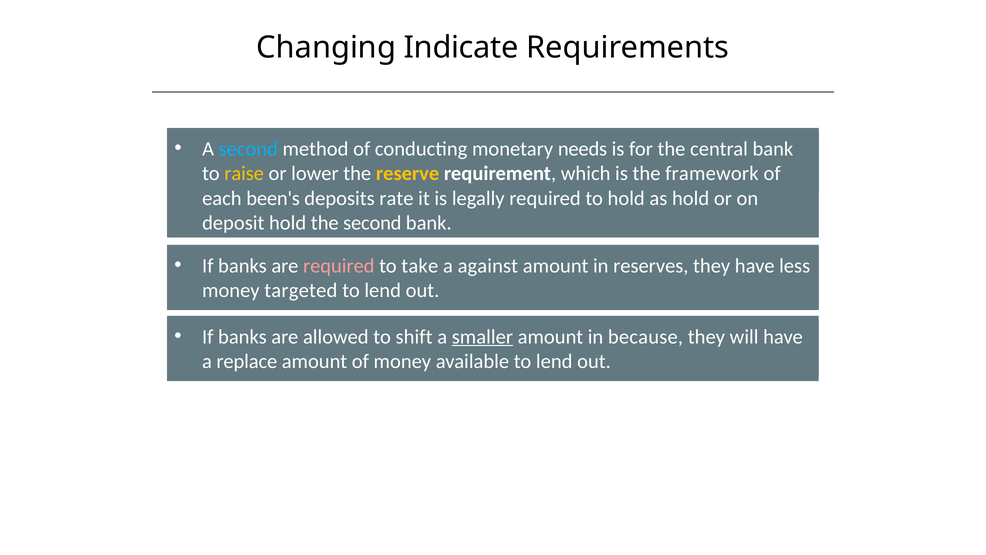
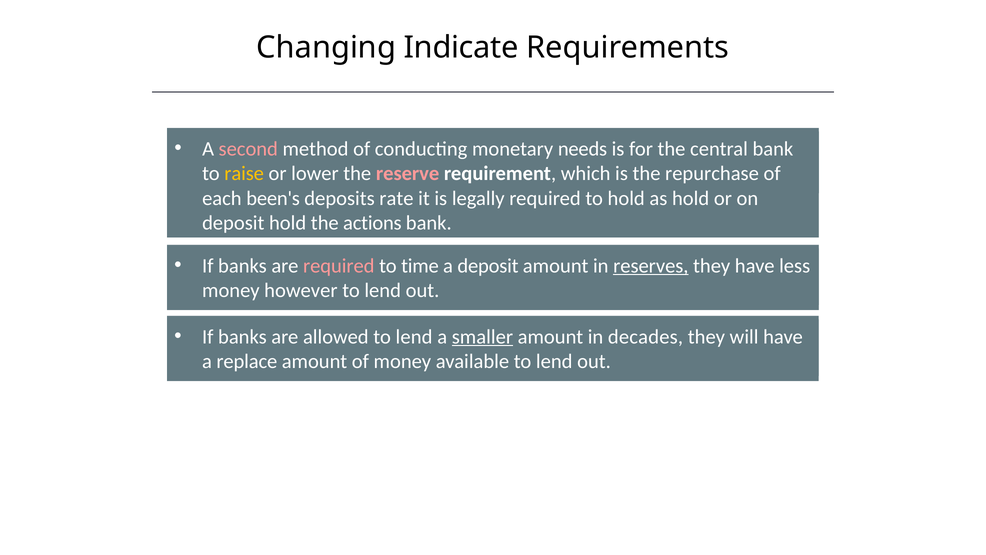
second colour: light blue -> pink (248, 149)
reserve colour: yellow -> pink (408, 173)
framework: framework -> repurchase (712, 173)
the second: second -> actions (372, 223)
take: take -> time (420, 266)
a against: against -> deposit (488, 266)
reserves underline: none -> present (651, 266)
targeted: targeted -> however (301, 290)
allowed to shift: shift -> lend (414, 336)
because: because -> decades (645, 336)
